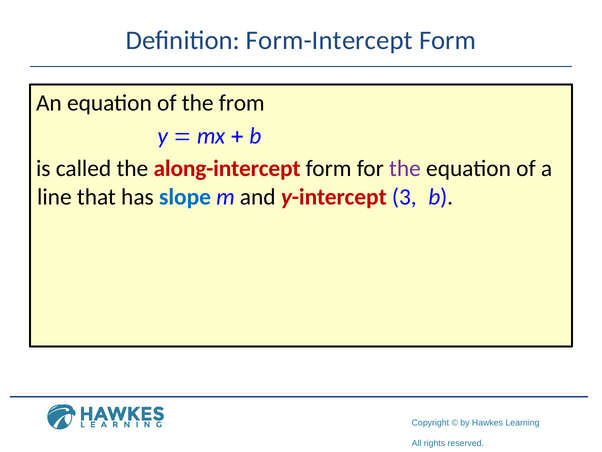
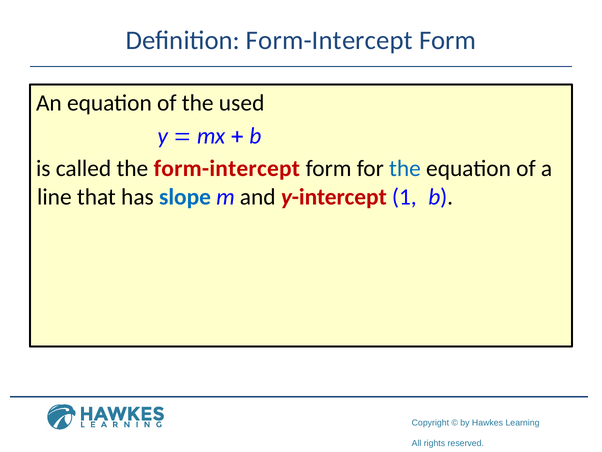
from: from -> used (242, 103)
the along-intercept: along-intercept -> form-intercept (227, 169)
the colour: purple -> blue (405, 169)
3: 3 -> 1 (404, 197)
